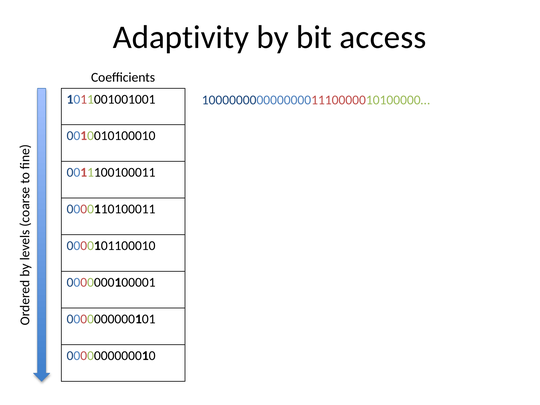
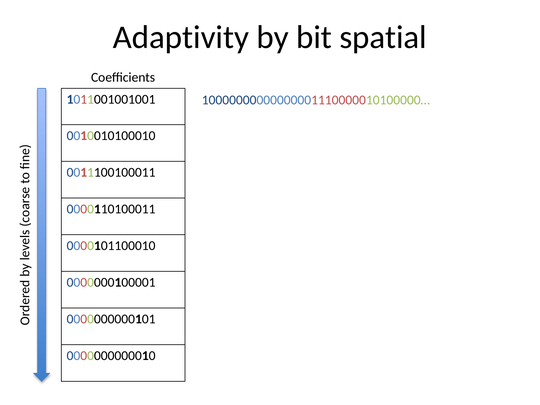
access: access -> spatial (383, 37)
